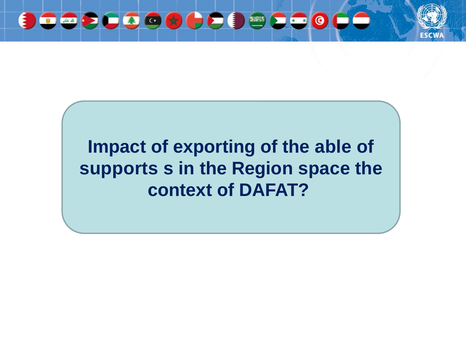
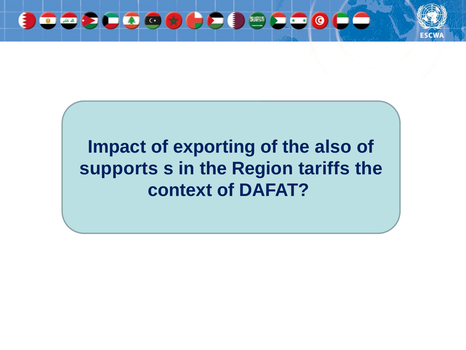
able: able -> also (333, 146)
space: space -> tariffs (324, 168)
